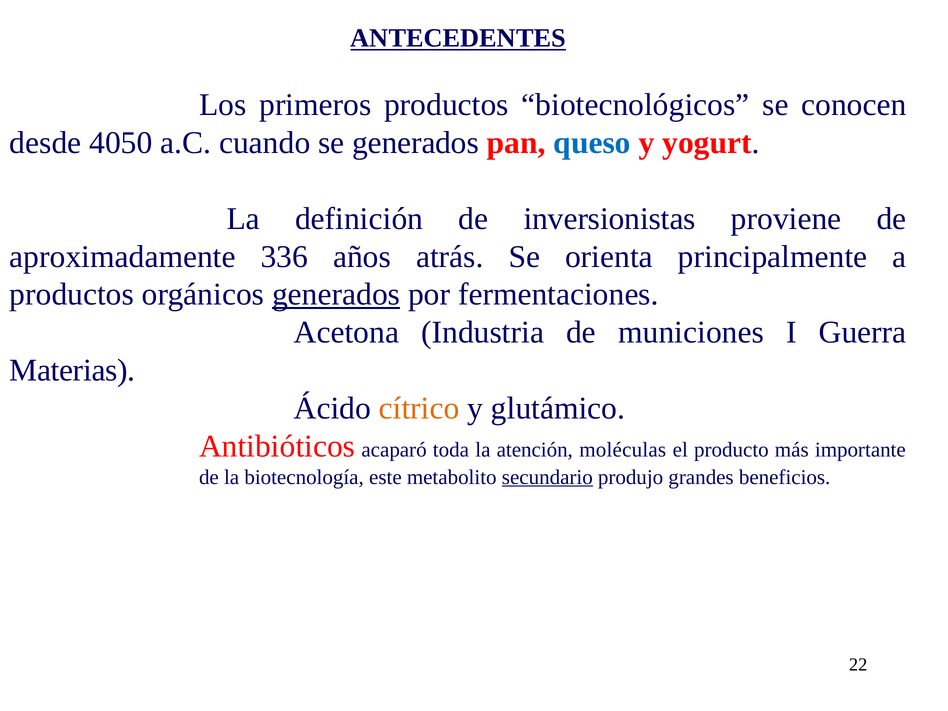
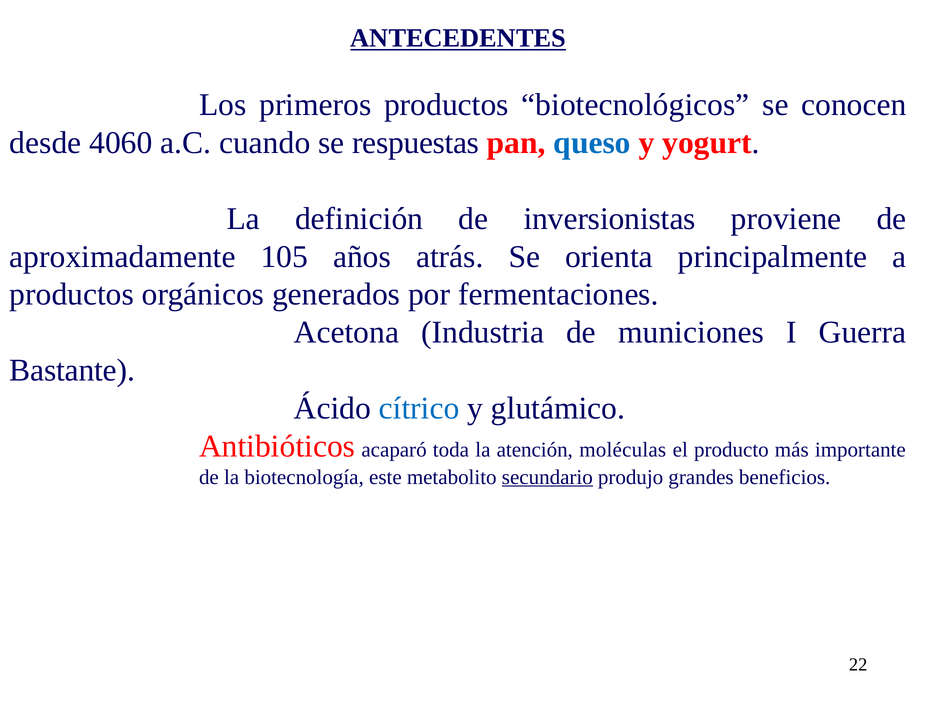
4050: 4050 -> 4060 (121, 143)
se generados: generados -> respuestas (416, 143)
336: 336 -> 105 (284, 257)
generados underline: present -> none (336, 295)
Materias: Materias -> Bastante (72, 370)
cítrico colour: orange -> blue (419, 408)
